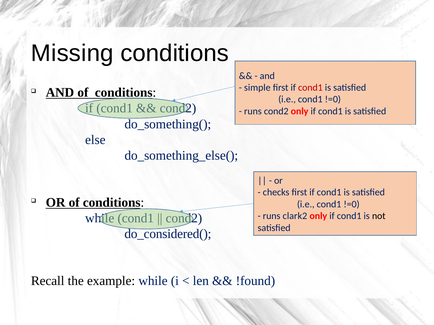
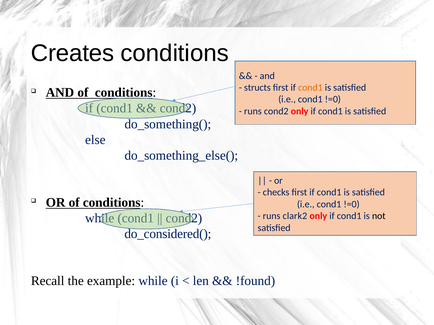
Missing: Missing -> Creates (73, 53)
simple: simple -> structs (257, 88)
cond1 colour: red -> orange (310, 88)
